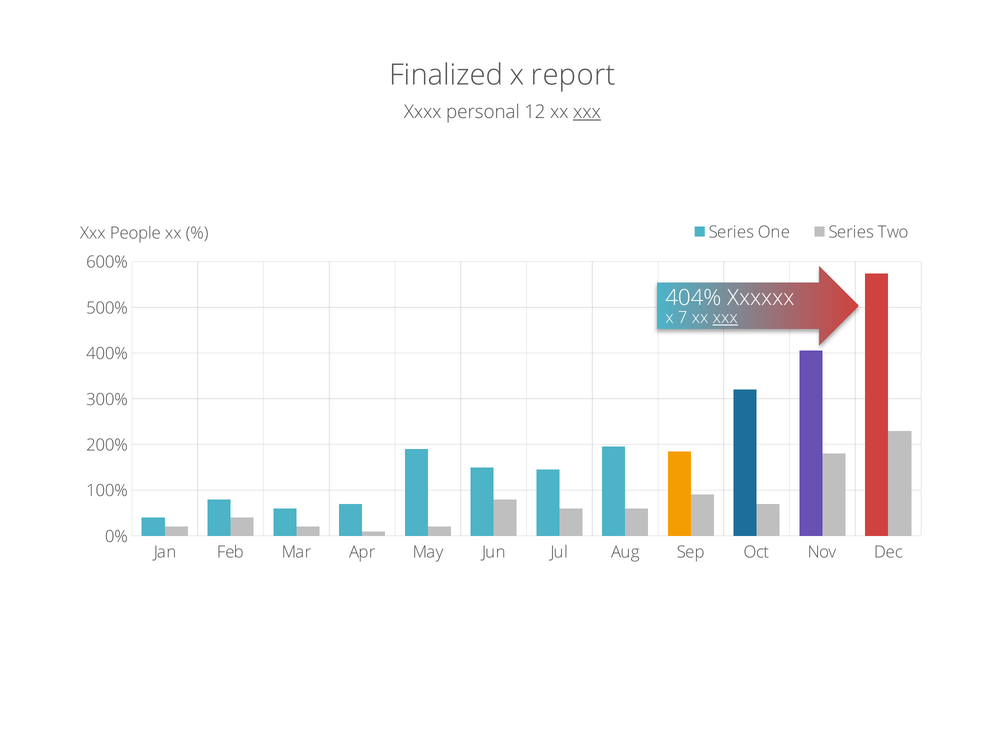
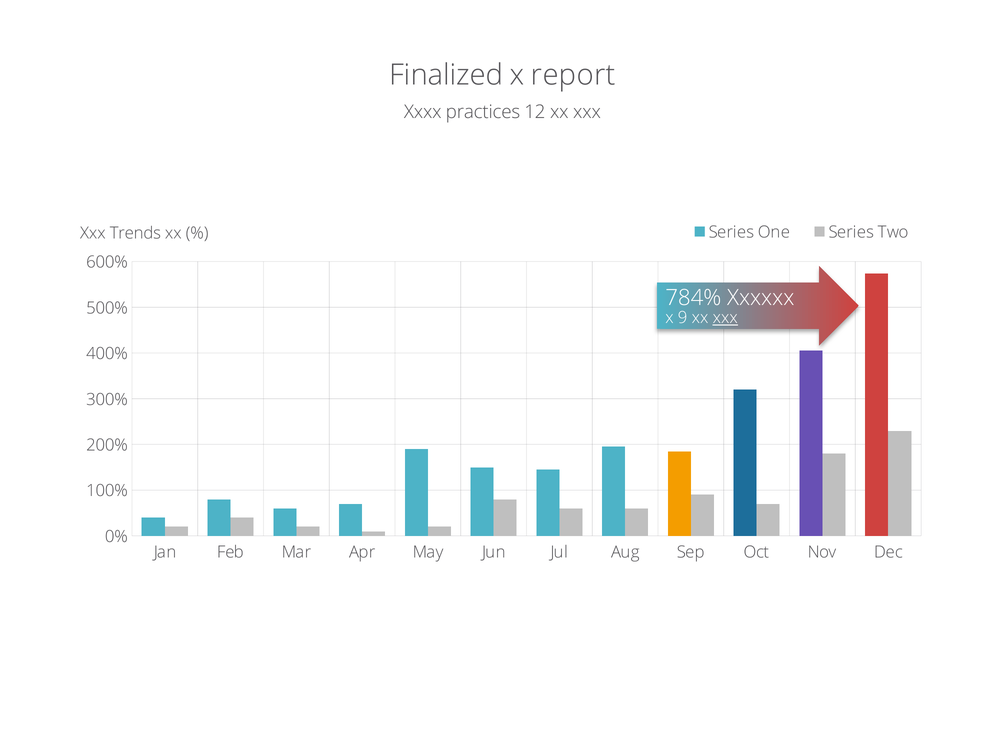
personal: personal -> practices (483, 112)
xxx underline: present -> none (587, 112)
People: People -> Trends (135, 233)
404%: 404% -> 784% (693, 298)
7: 7 -> 9 (683, 318)
